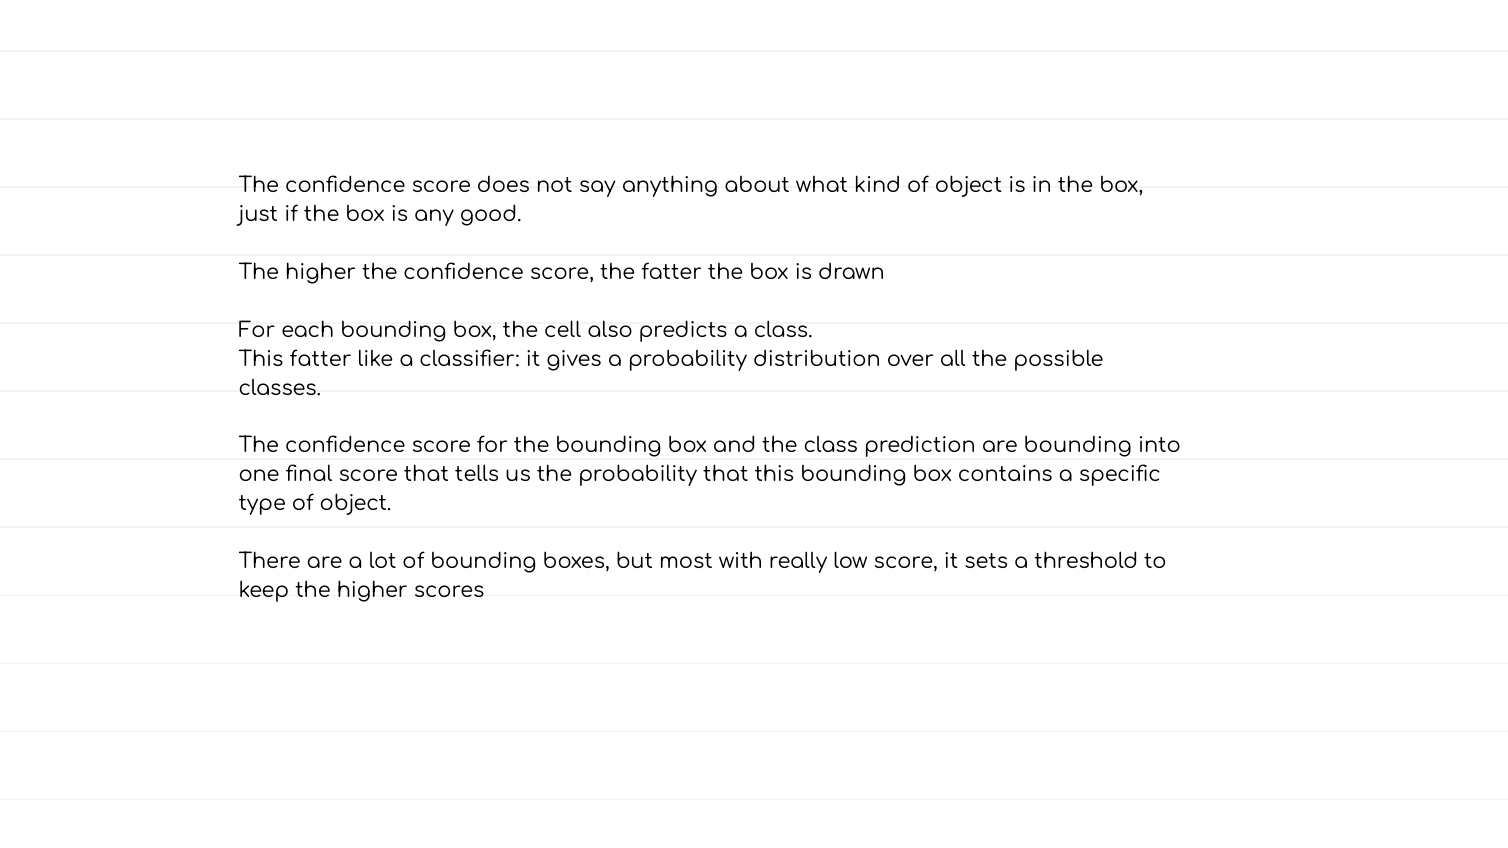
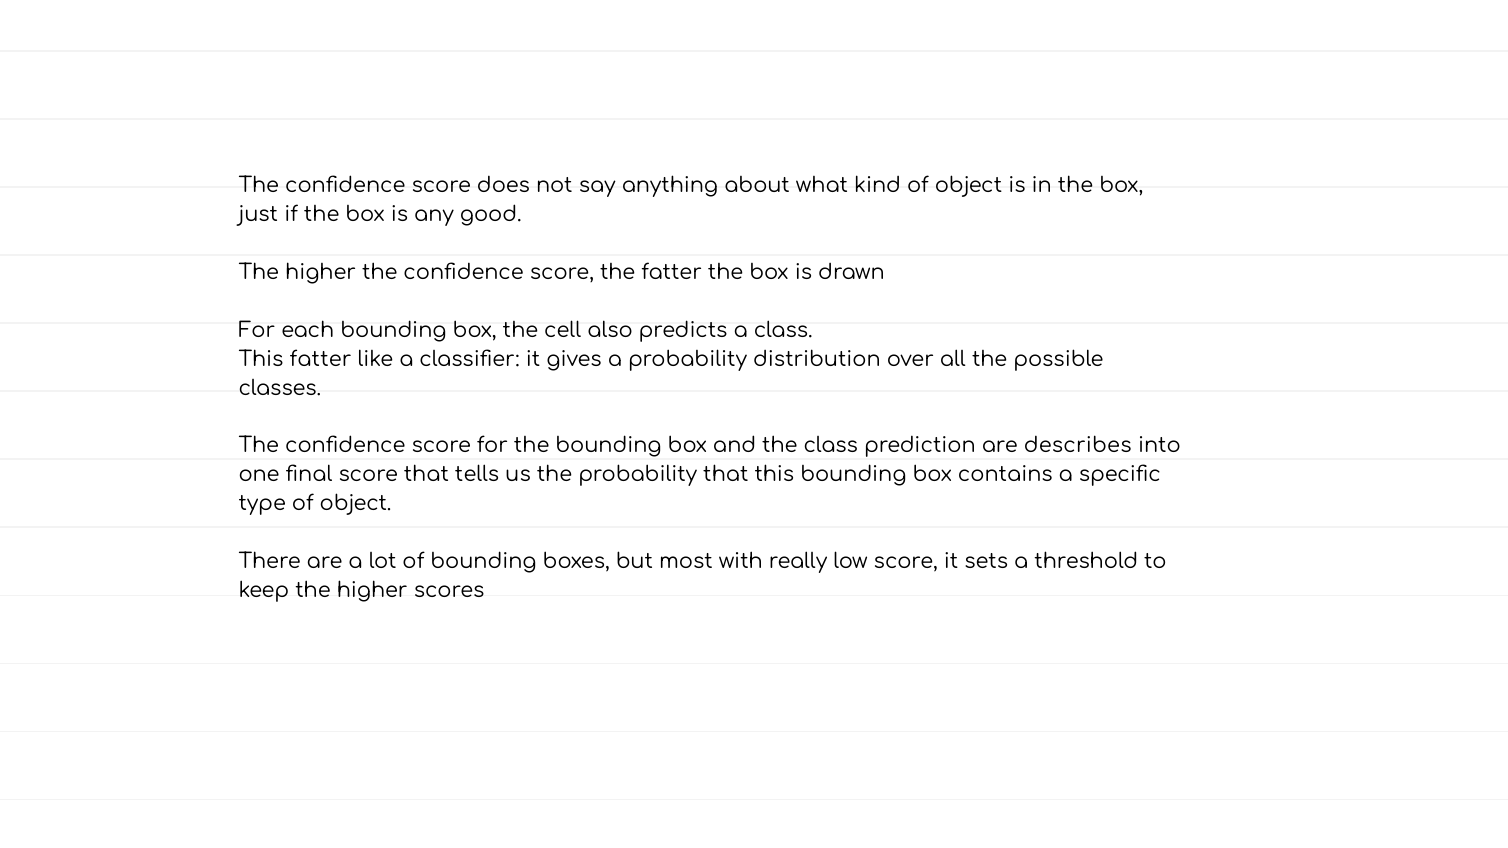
are bounding: bounding -> describes (1078, 446)
